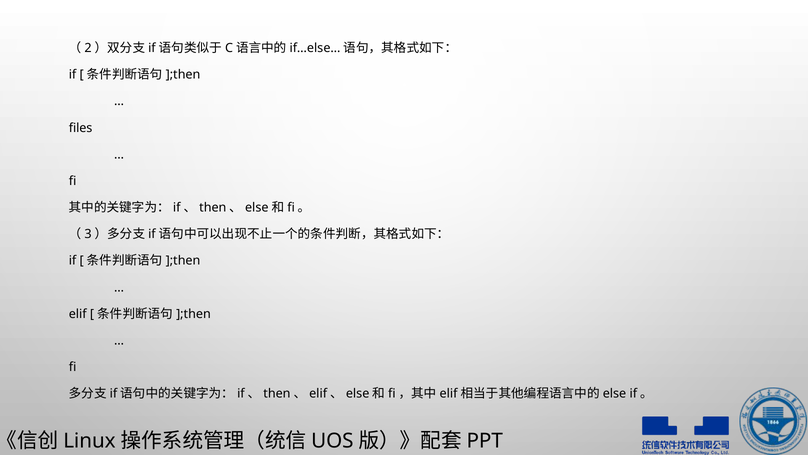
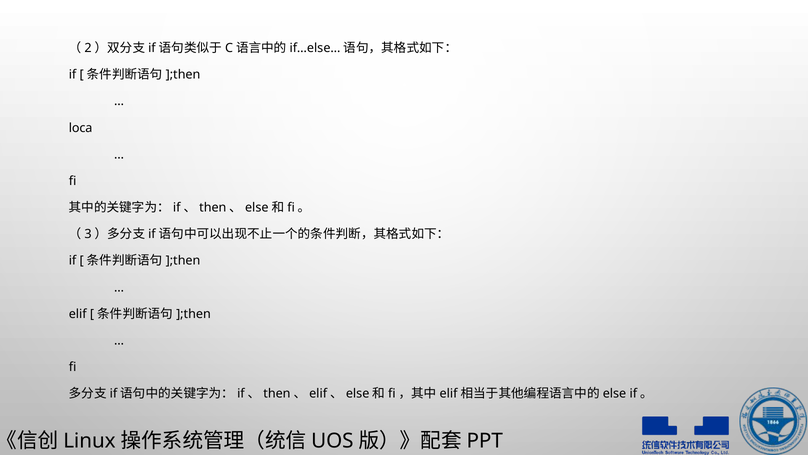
files: files -> loca (81, 128)
